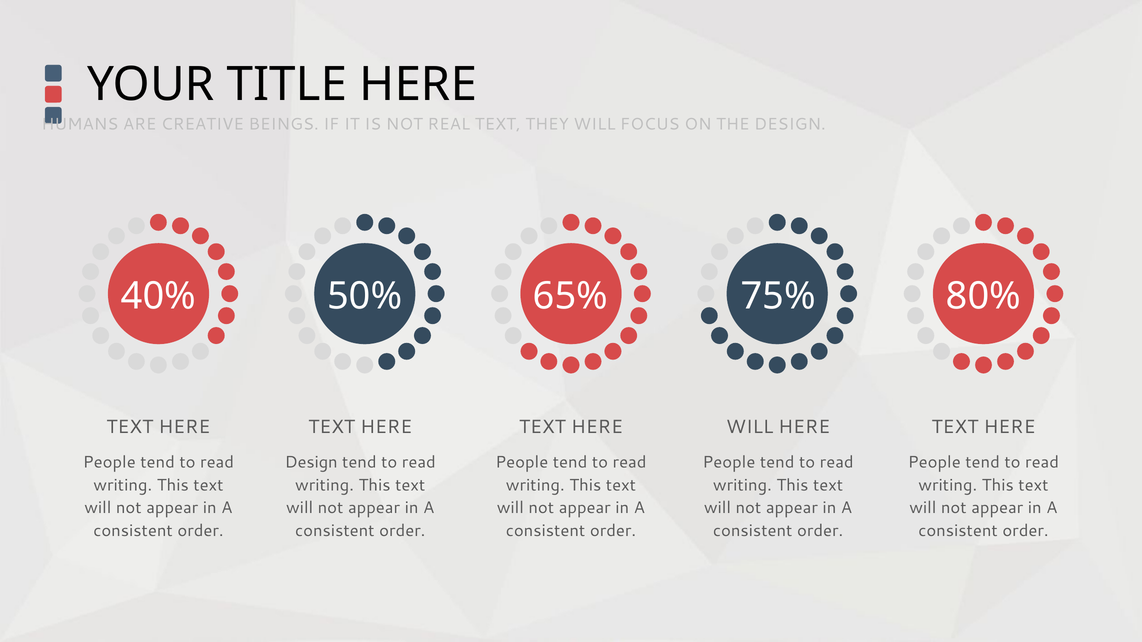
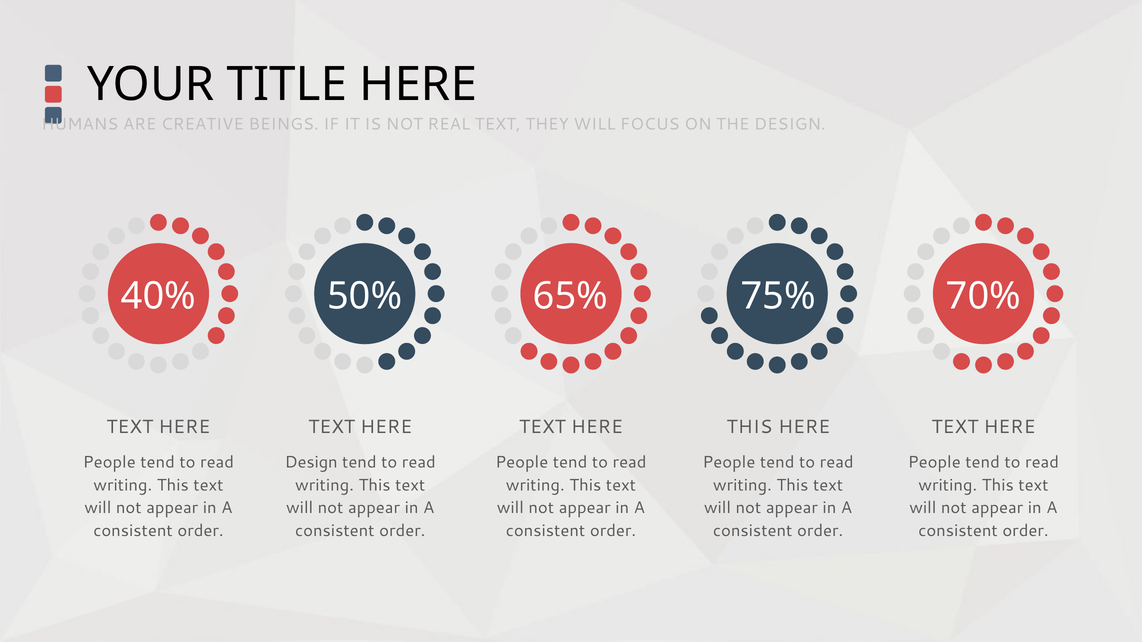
80%: 80% -> 70% (983, 296)
WILL: WILL -> THIS (749, 427)
